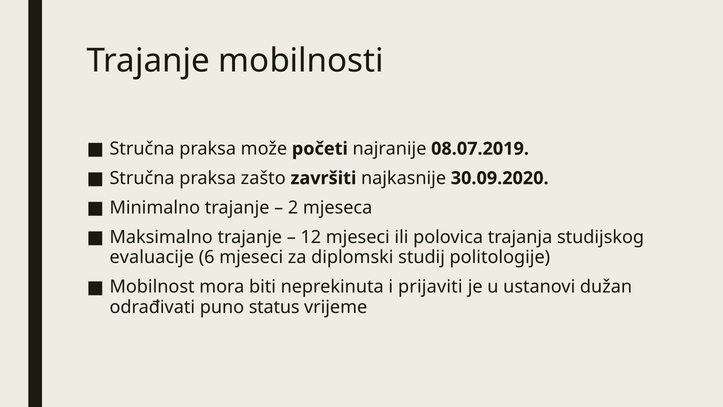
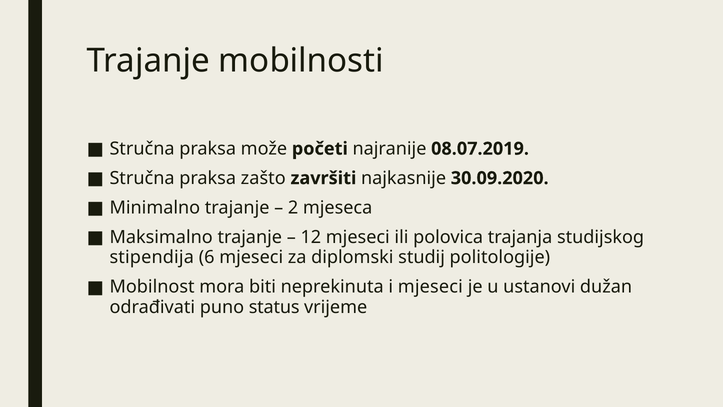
evaluacije: evaluacije -> stipendija (152, 257)
i prijaviti: prijaviti -> mjeseci (430, 287)
